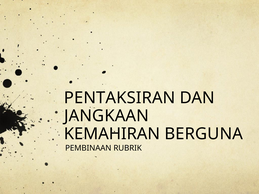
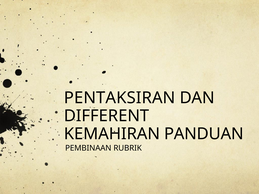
JANGKAAN: JANGKAAN -> DIFFERENT (107, 116)
BERGUNA: BERGUNA -> PANDUAN (204, 134)
